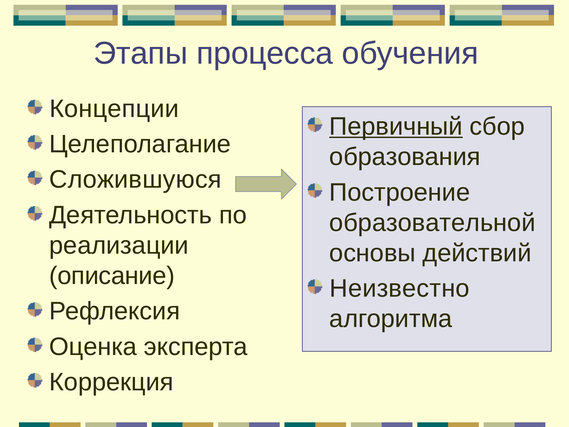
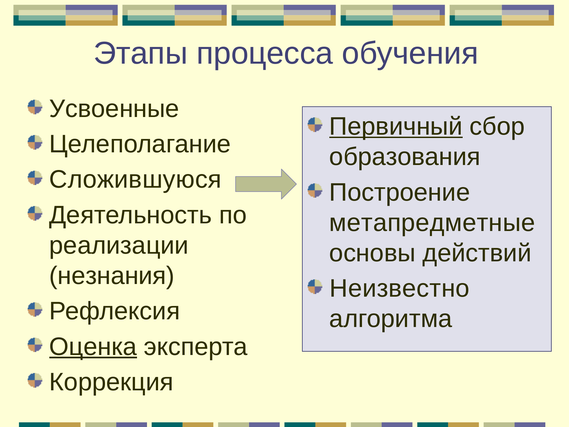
Концепции: Концепции -> Усвоенные (114, 109)
образовательной: образовательной -> метапредметные (432, 223)
описание: описание -> незнания (112, 276)
Оценка underline: none -> present (93, 346)
